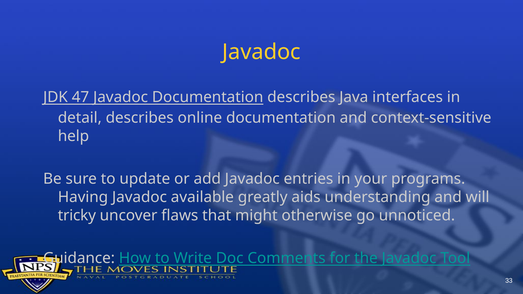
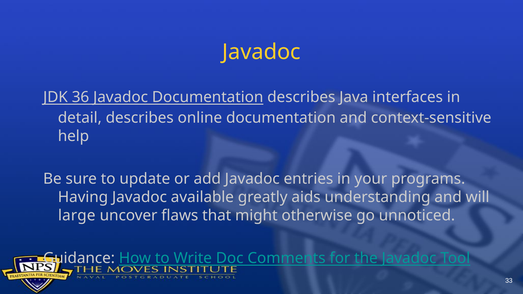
47: 47 -> 36 (80, 97)
tricky: tricky -> large (77, 216)
